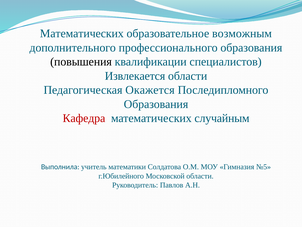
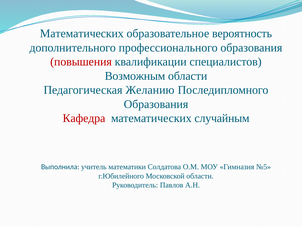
возможным: возможным -> вероятность (242, 33)
повышения colour: black -> red (81, 62)
Извлекается: Извлекается -> Возможным (135, 76)
Окажется: Окажется -> Желанию (150, 90)
